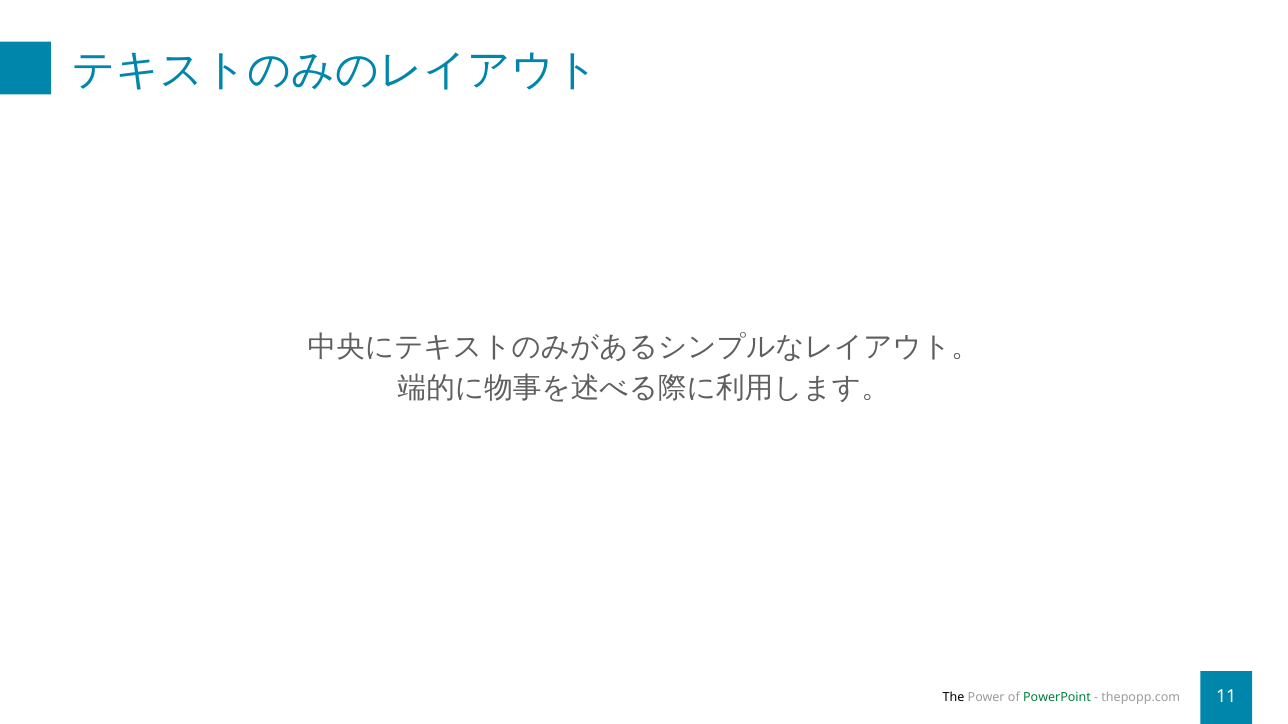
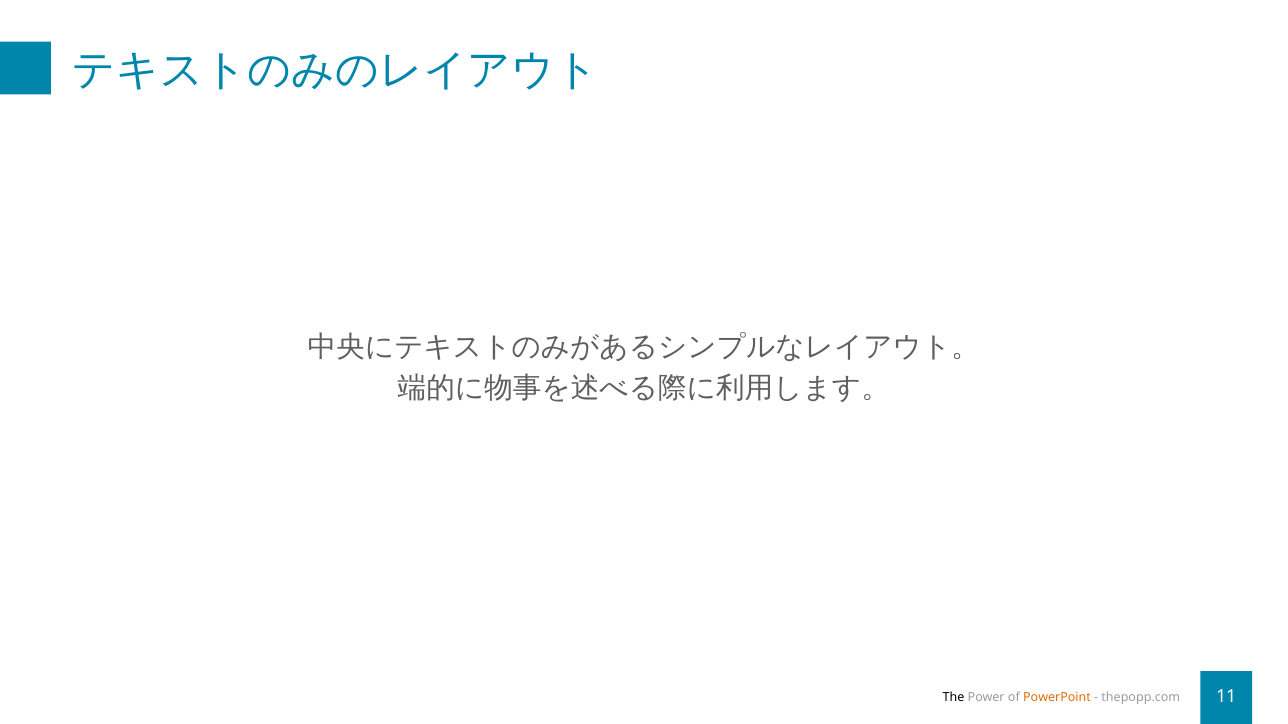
PowerPoint colour: green -> orange (1057, 698)
